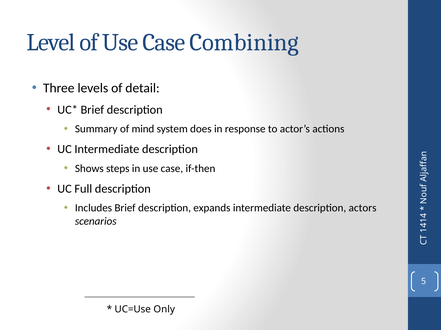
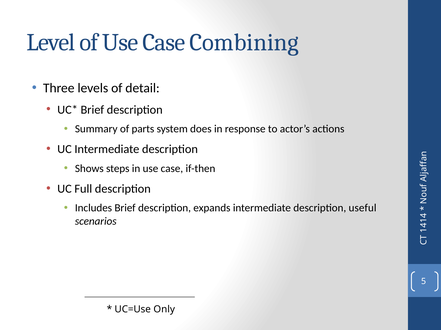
mind: mind -> parts (143, 129)
actors: actors -> useful (363, 208)
